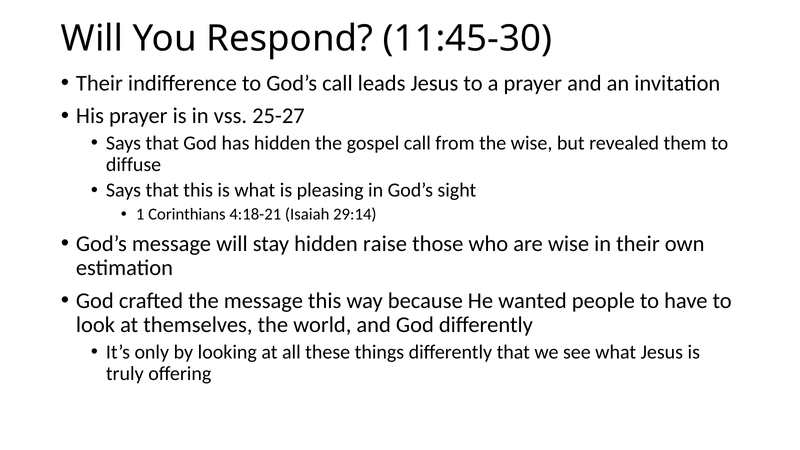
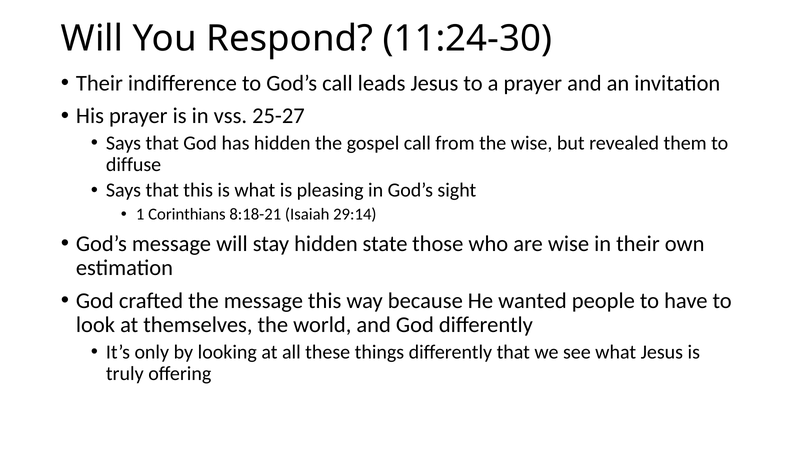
11:45-30: 11:45-30 -> 11:24-30 (467, 38)
4:18-21: 4:18-21 -> 8:18-21 (255, 214)
raise: raise -> state (385, 244)
